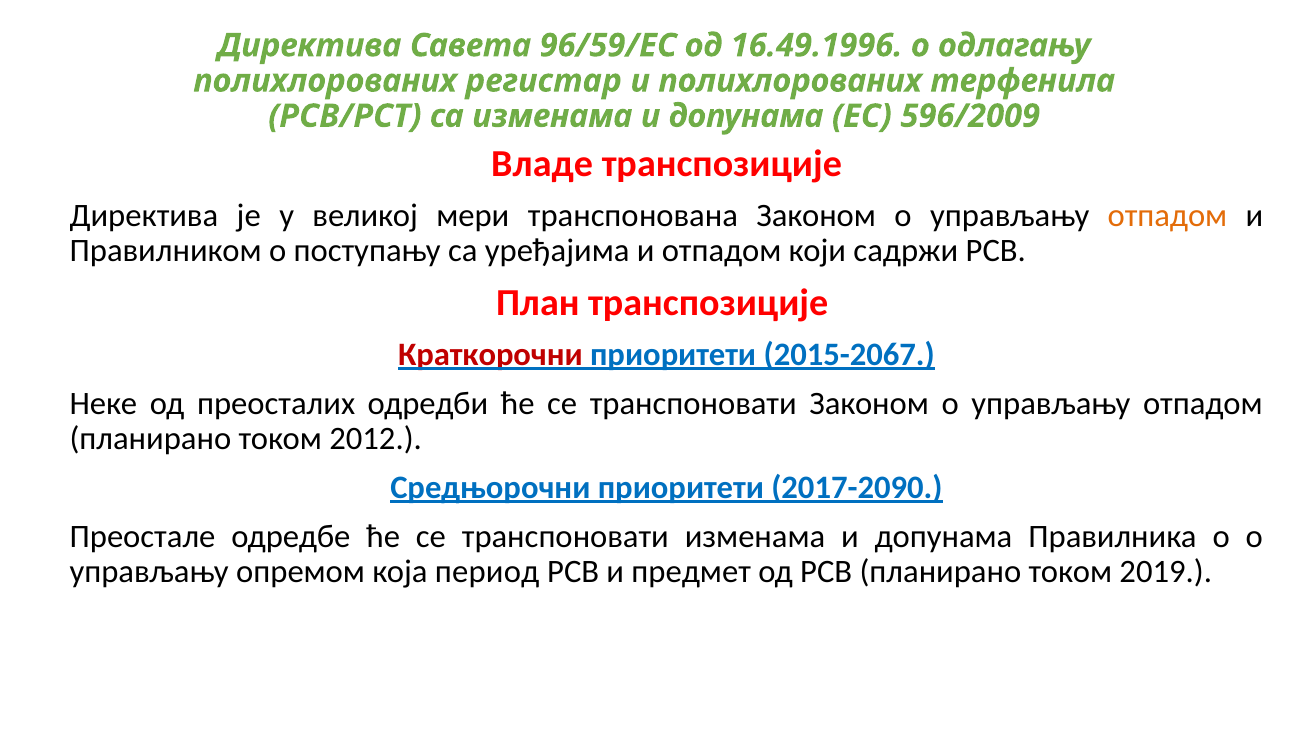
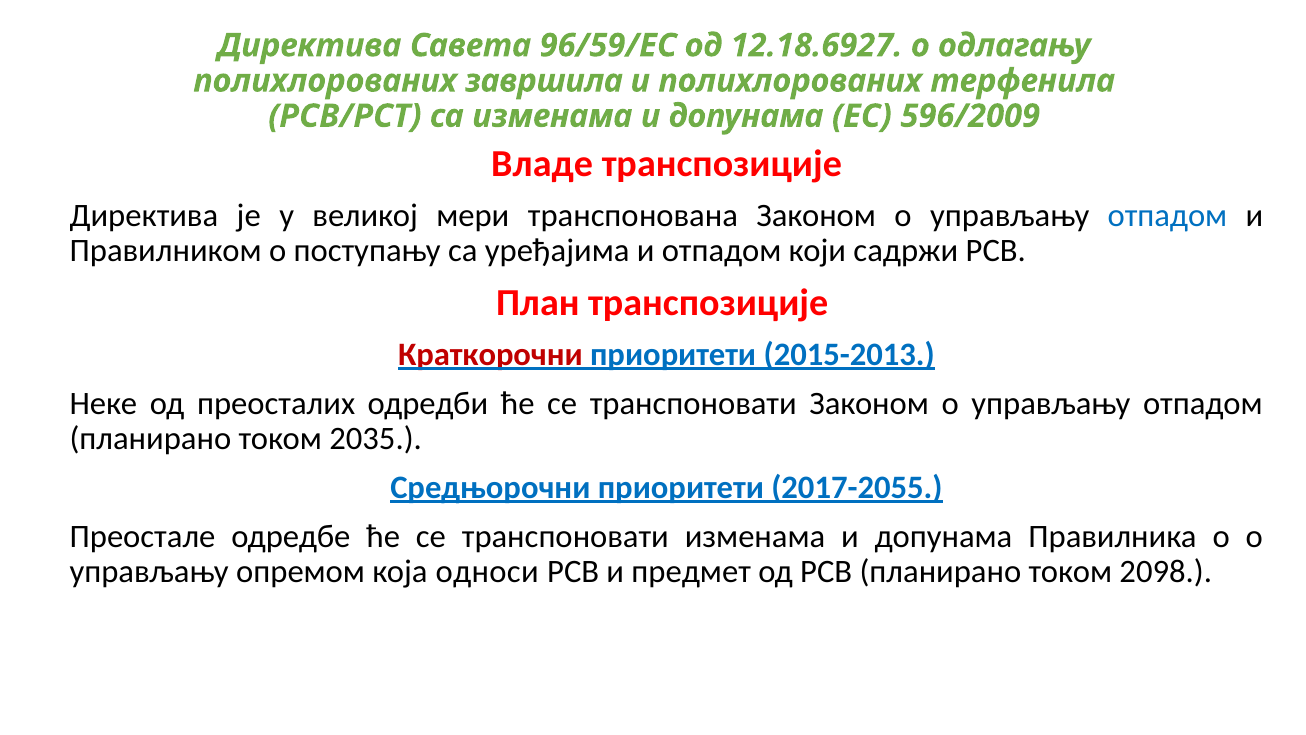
16.49.1996: 16.49.1996 -> 12.18.6927 (817, 46)
регистар: регистар -> завршила (544, 81)
отпадом colour: orange -> blue (1168, 216)
2015-2067: 2015-2067 -> 2015-2013 (849, 355)
2012: 2012 -> 2035 (376, 439)
2017-2090: 2017-2090 -> 2017-2055 (857, 488)
период: период -> односи (487, 572)
2019: 2019 -> 2098 (1166, 572)
